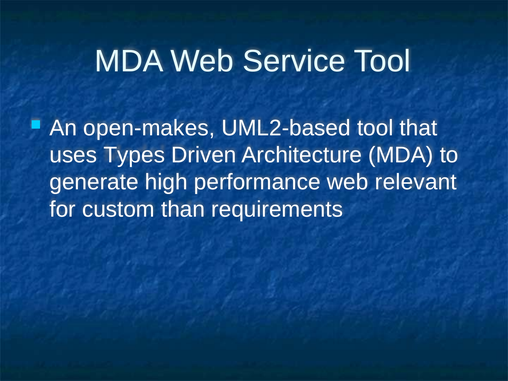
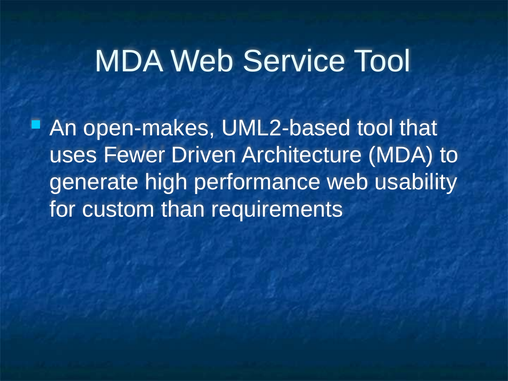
Types: Types -> Fewer (134, 155)
relevant: relevant -> usability (416, 182)
